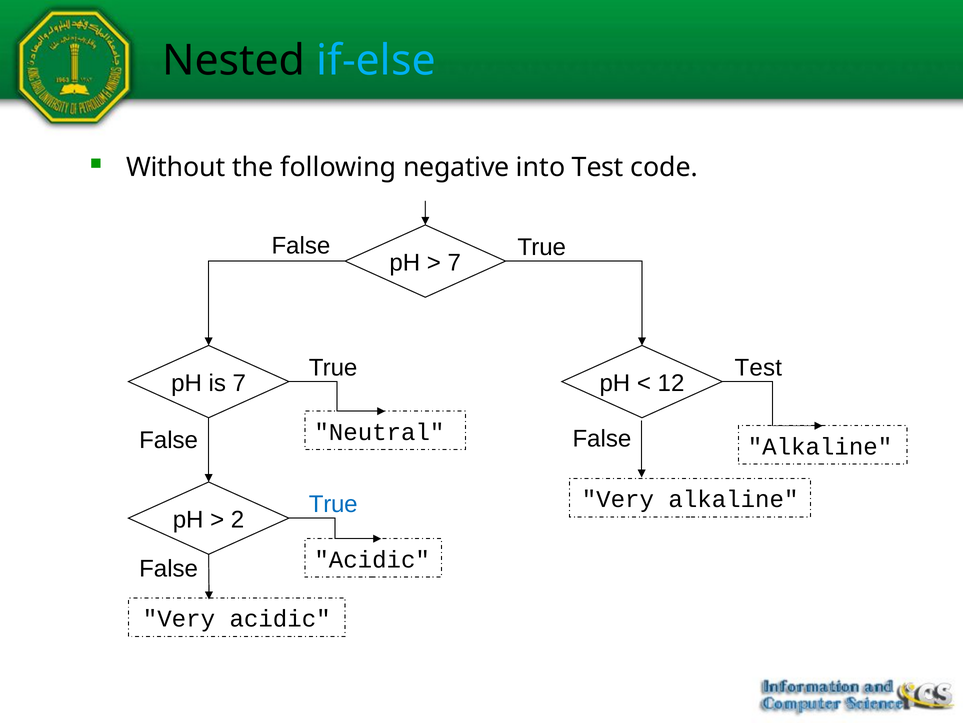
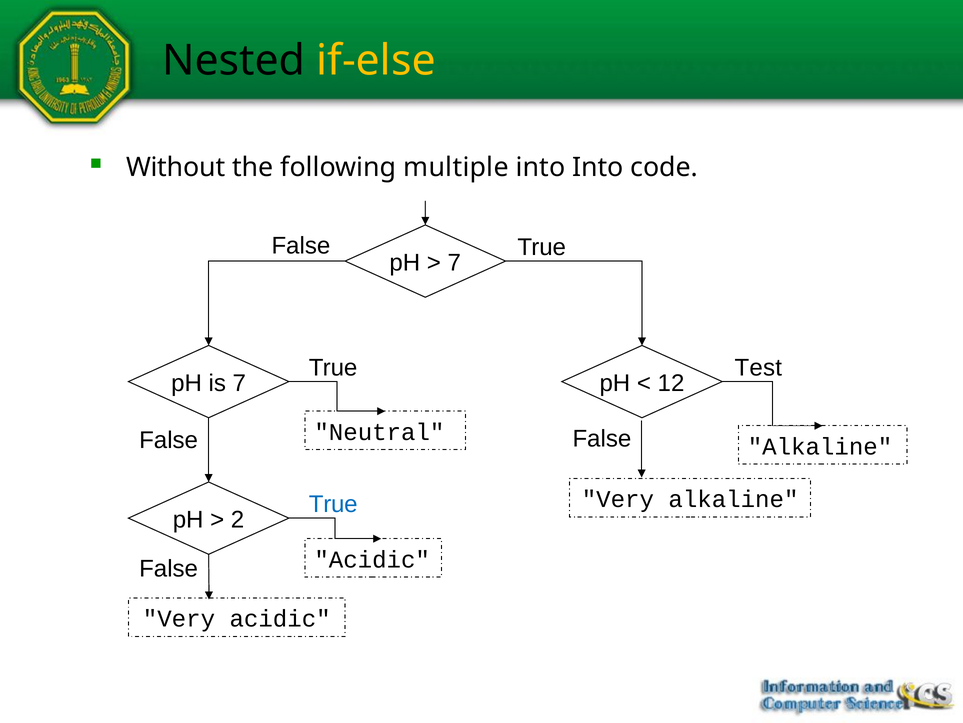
if-else colour: light blue -> yellow (376, 61)
negative: negative -> multiple (456, 167)
into Test: Test -> Into (598, 167)
